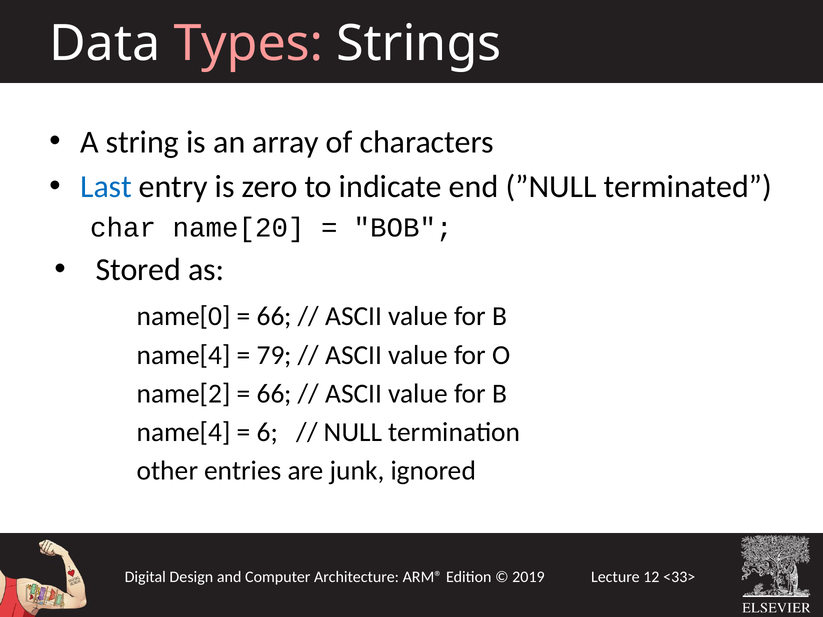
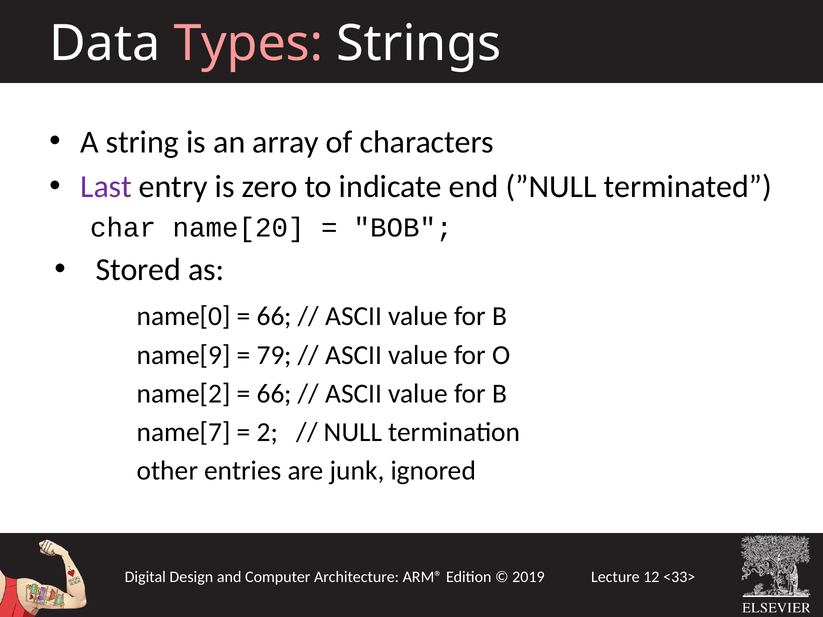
Last colour: blue -> purple (106, 187)
name[4: name[4 -> name[9 (184, 356)
name[4: name[4 -> name[7 (184, 432)
6: 6 -> 2 (267, 432)
